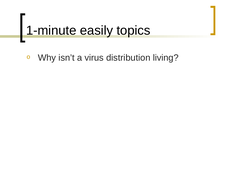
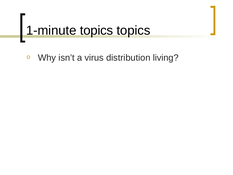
1-minute easily: easily -> topics (97, 30)
